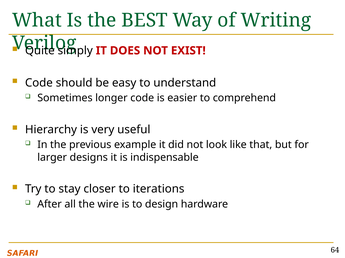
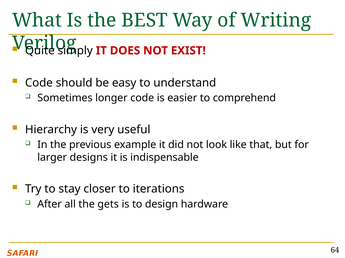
wire: wire -> gets (108, 205)
